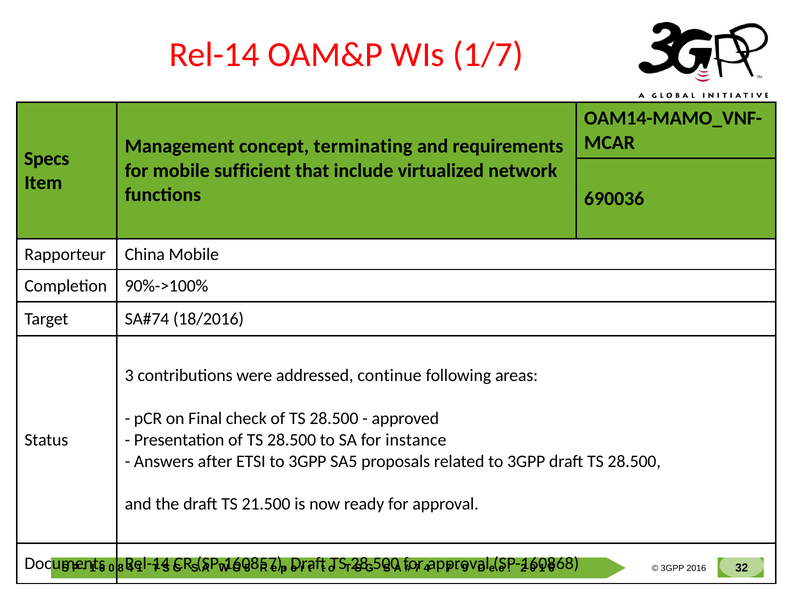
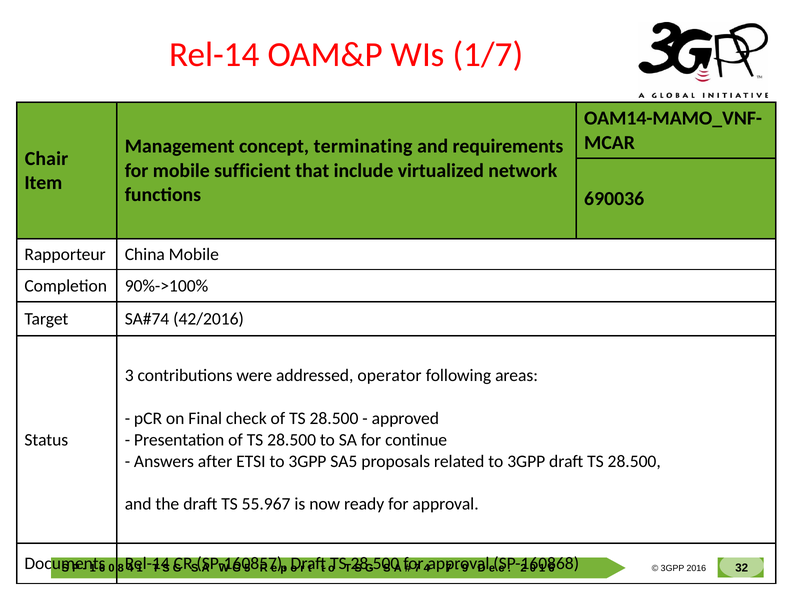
Specs: Specs -> Chair (46, 159)
18/2016: 18/2016 -> 42/2016 (209, 319)
continue: continue -> operator (389, 375)
instance: instance -> continue (416, 440)
21.500: 21.500 -> 55.967 (266, 504)
